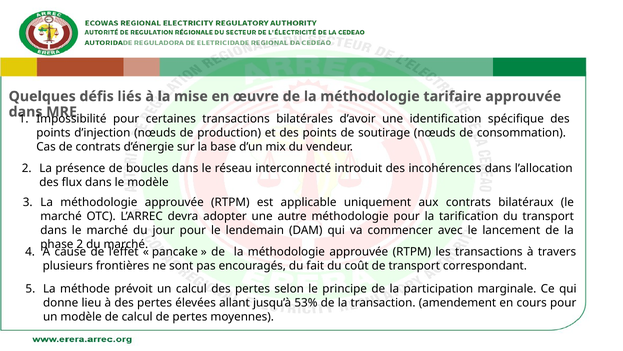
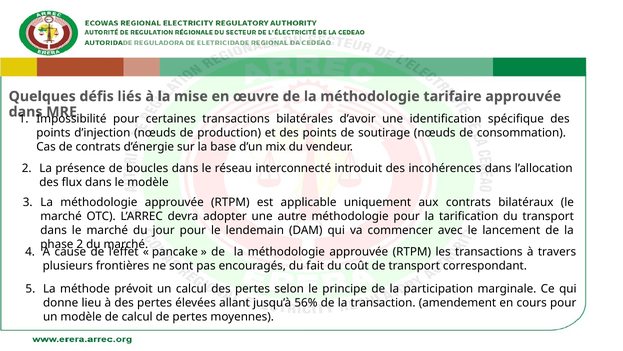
53%: 53% -> 56% (306, 303)
